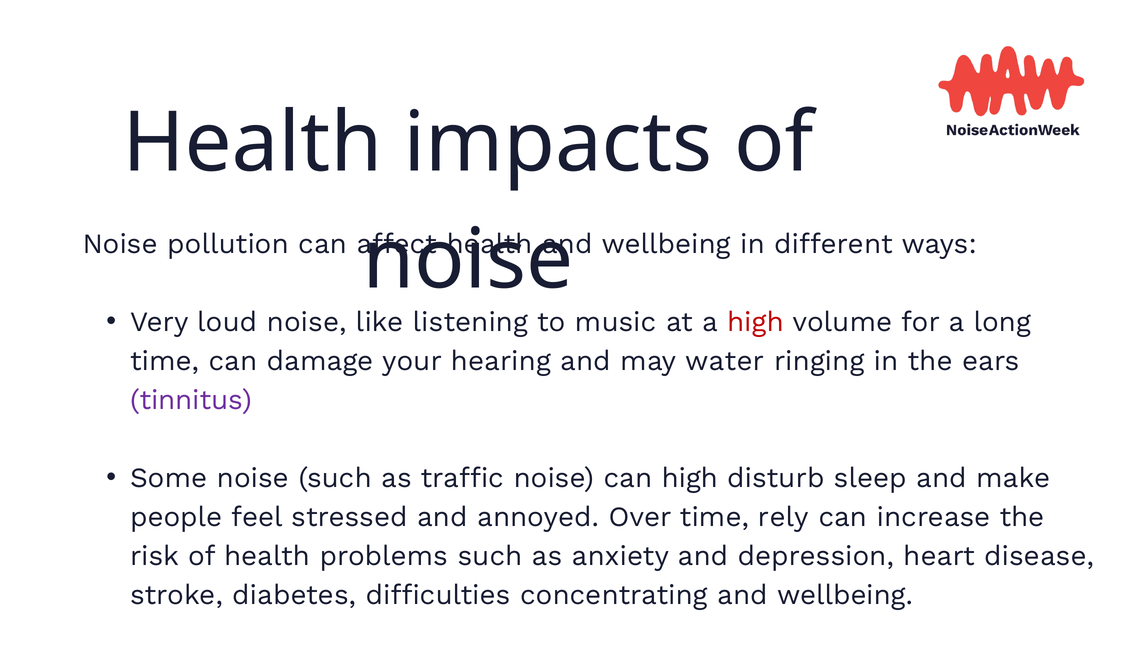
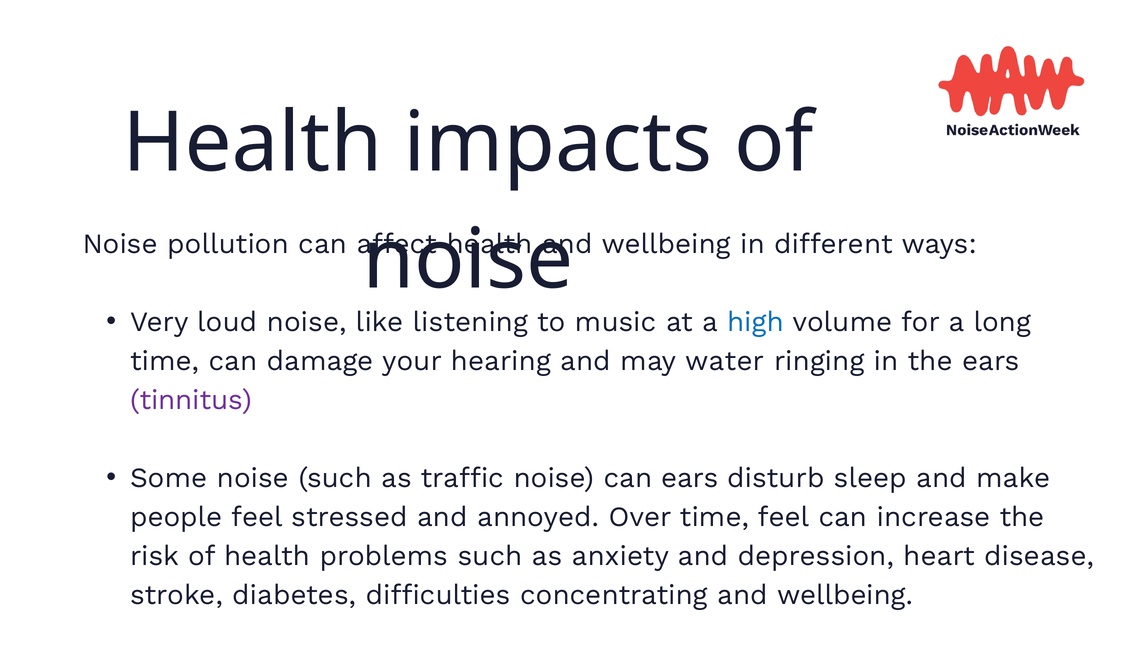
high colour: red -> blue (755, 322)
can high: high -> ears (690, 478)
time rely: rely -> feel (784, 517)
